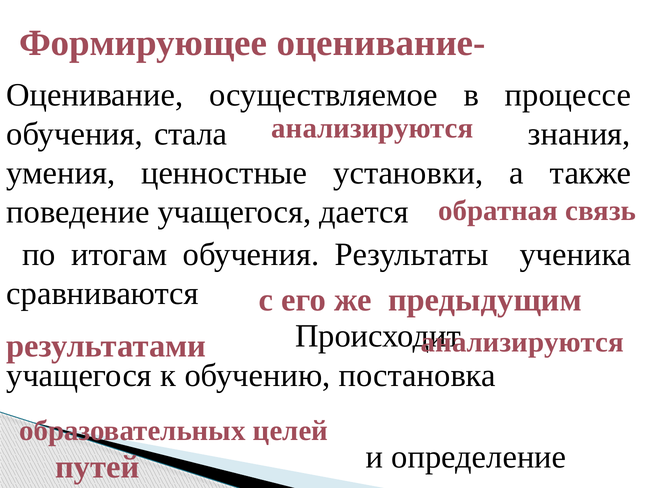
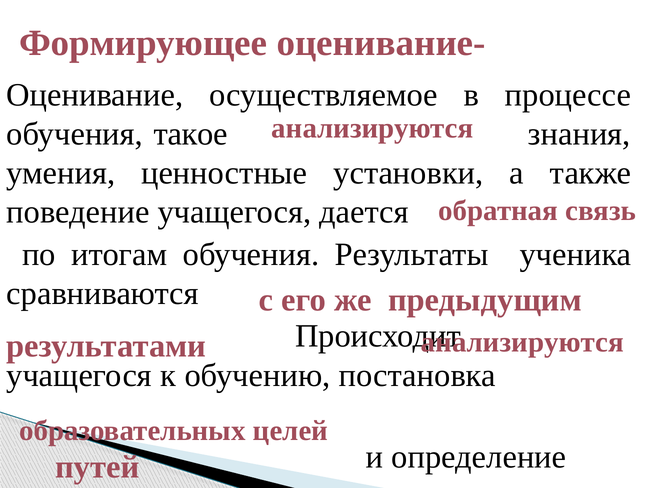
стала: стала -> такое (191, 134)
